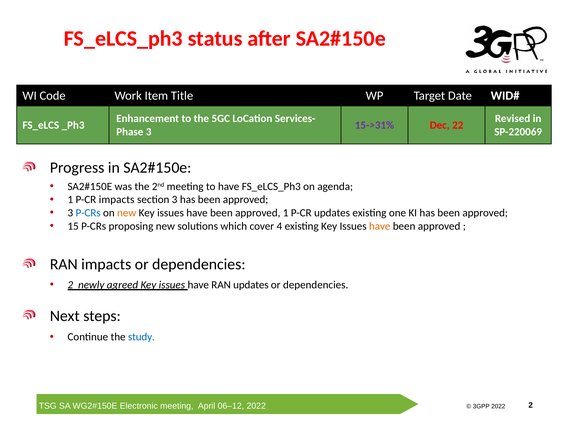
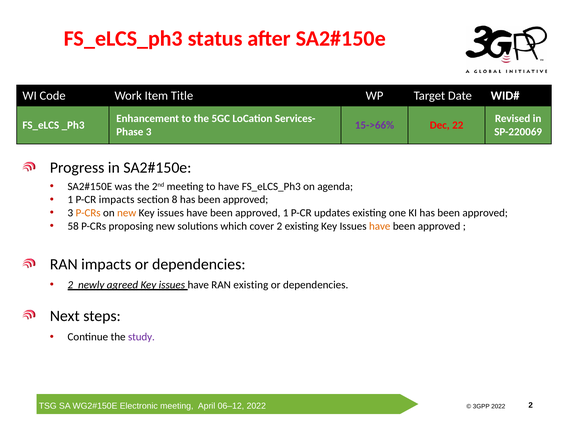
15->31%: 15->31% -> 15->66% (375, 125)
section 3: 3 -> 8 (175, 200)
P-CRs colour: blue -> orange (88, 213)
15: 15 -> 58 (73, 226)
cover 4: 4 -> 2 (279, 226)
RAN updates: updates -> existing (251, 285)
study colour: blue -> purple (141, 337)
